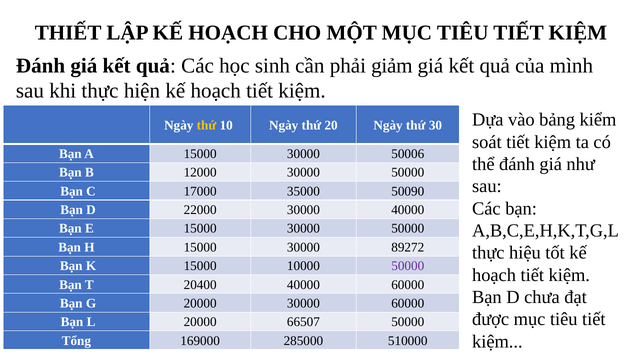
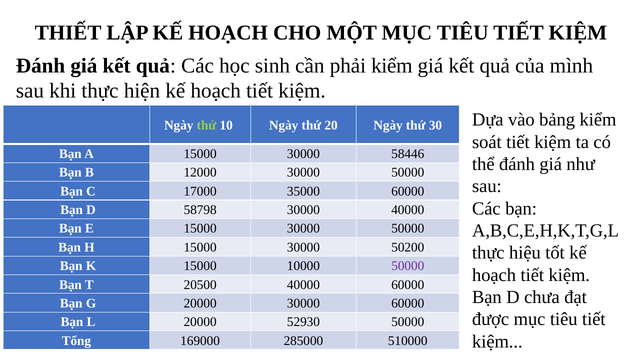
phải giảm: giảm -> kiểm (392, 66)
thứ colour: yellow -> light green (206, 125)
50006: 50006 -> 58446 (408, 154)
35000 50090: 50090 -> 60000 (408, 191)
22000: 22000 -> 58798 (200, 210)
89272: 89272 -> 50200 (408, 247)
20400: 20400 -> 20500 (200, 284)
66507: 66507 -> 52930 (303, 322)
